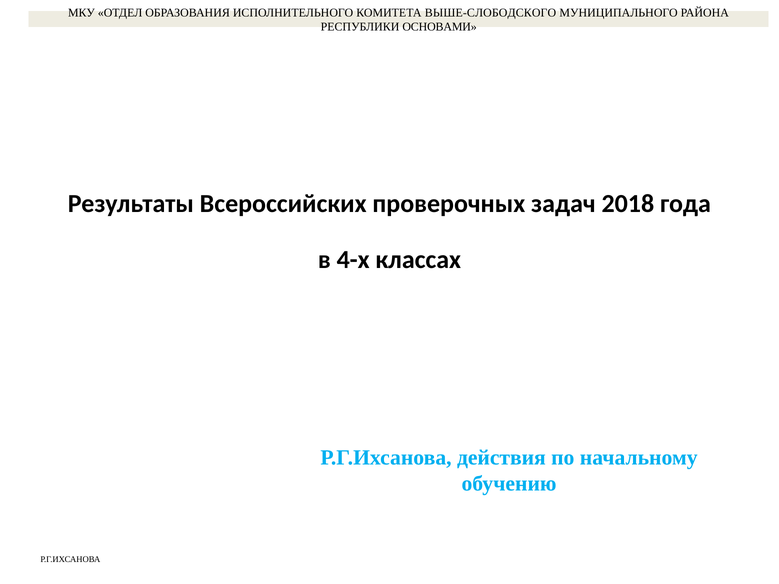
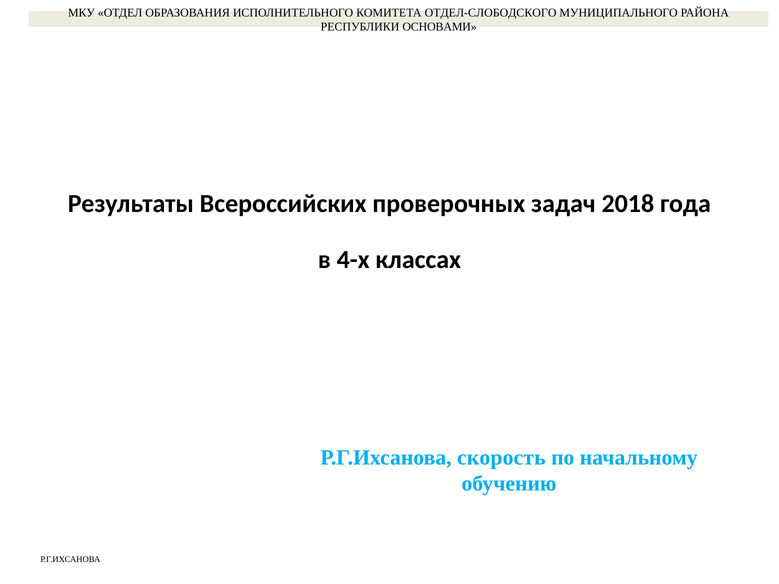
ВЫШЕ-СЛОБОДСКОГО: ВЫШЕ-СЛОБОДСКОГО -> ОТДЕЛ-СЛОБОДСКОГО (491, 13)
действия: действия -> скорость (501, 458)
